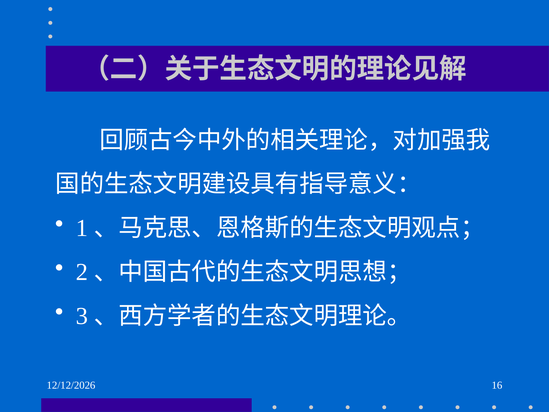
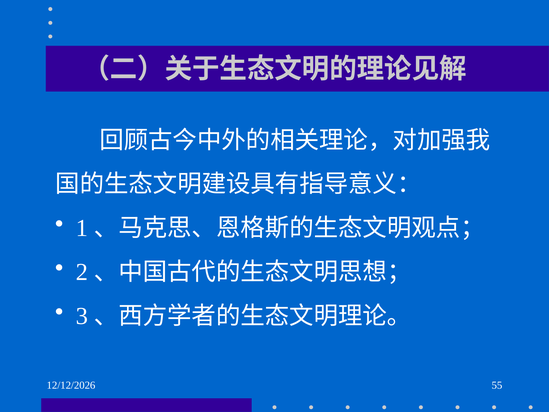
16: 16 -> 55 (497, 385)
